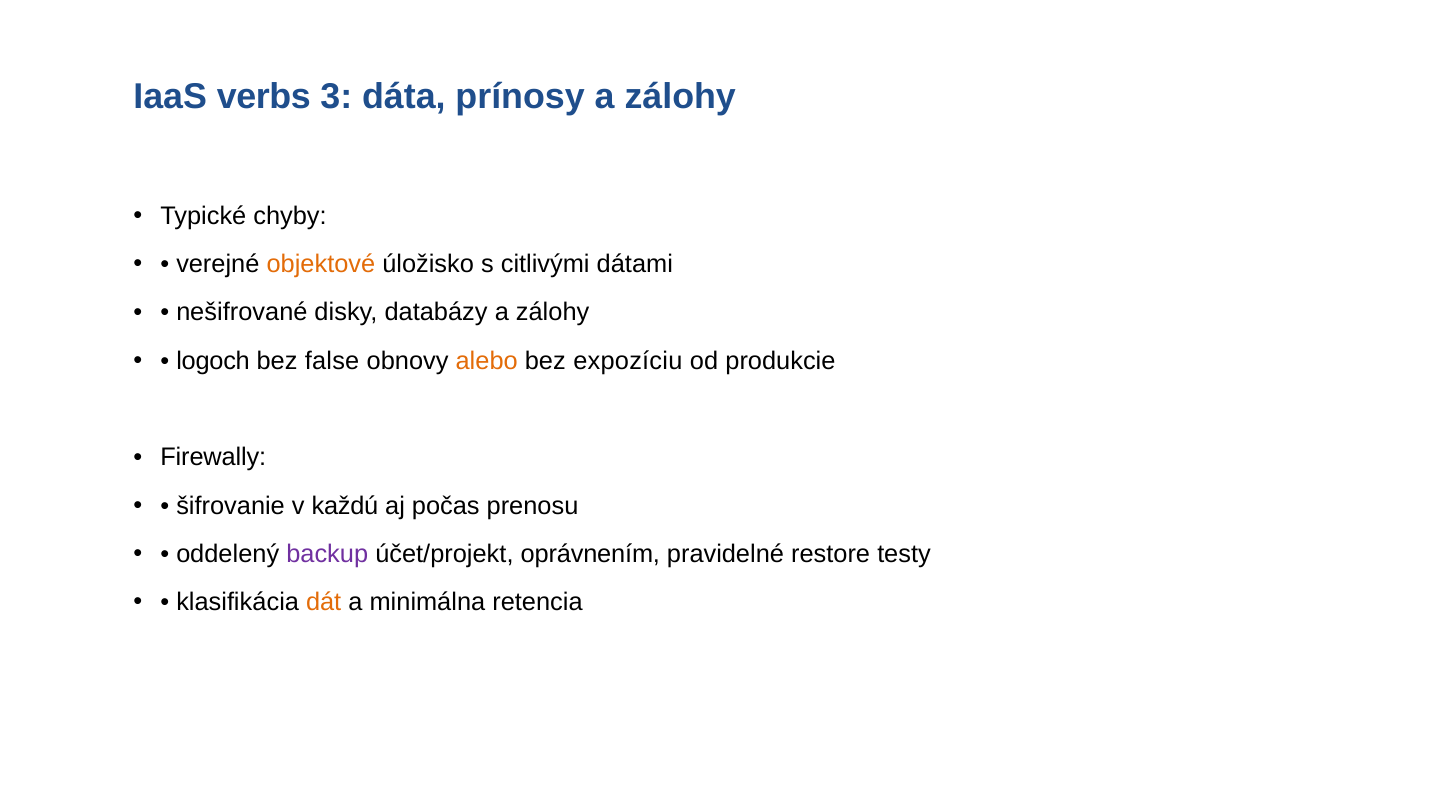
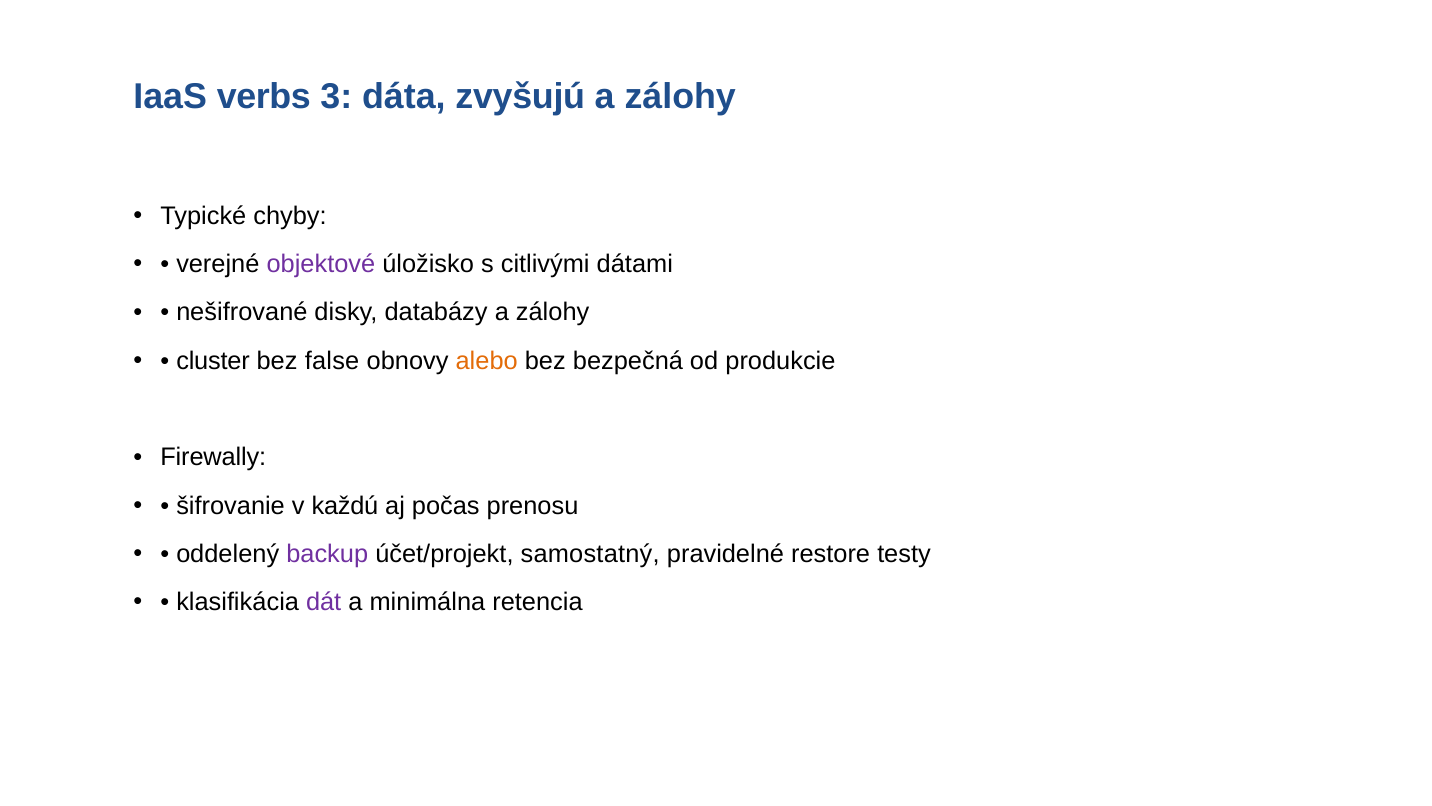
prínosy: prínosy -> zvyšujú (520, 96)
objektové colour: orange -> purple (321, 264)
logoch: logoch -> cluster (213, 361)
expozíciu: expozíciu -> bezpečná (628, 361)
oprávnením: oprávnením -> samostatný (590, 554)
dát colour: orange -> purple (324, 602)
